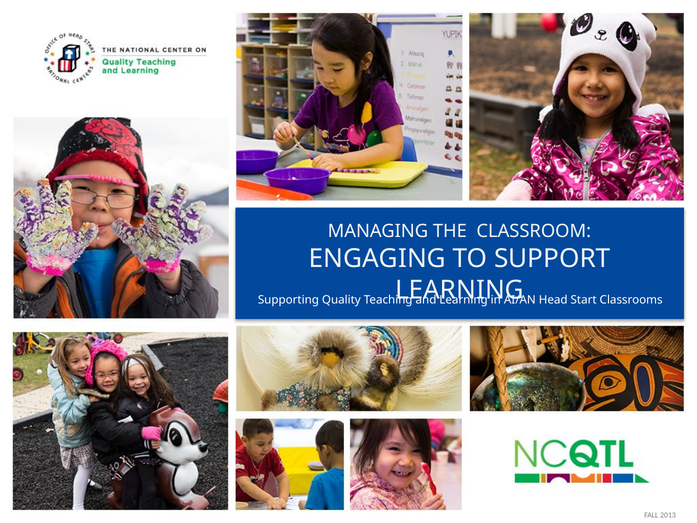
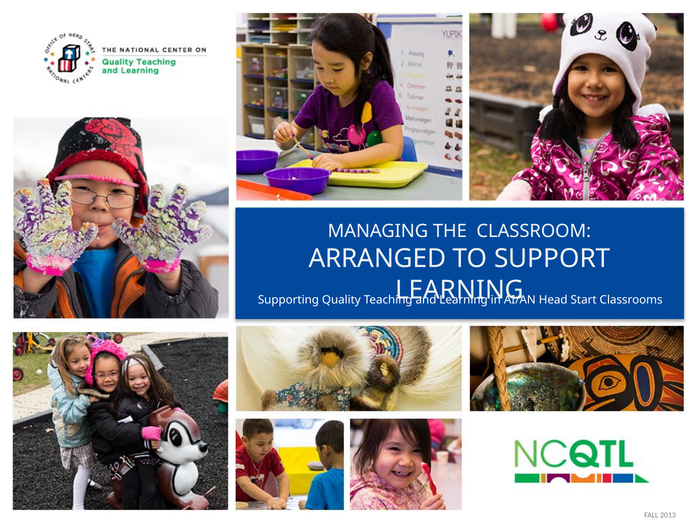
ENGAGING: ENGAGING -> ARRANGED (377, 259)
